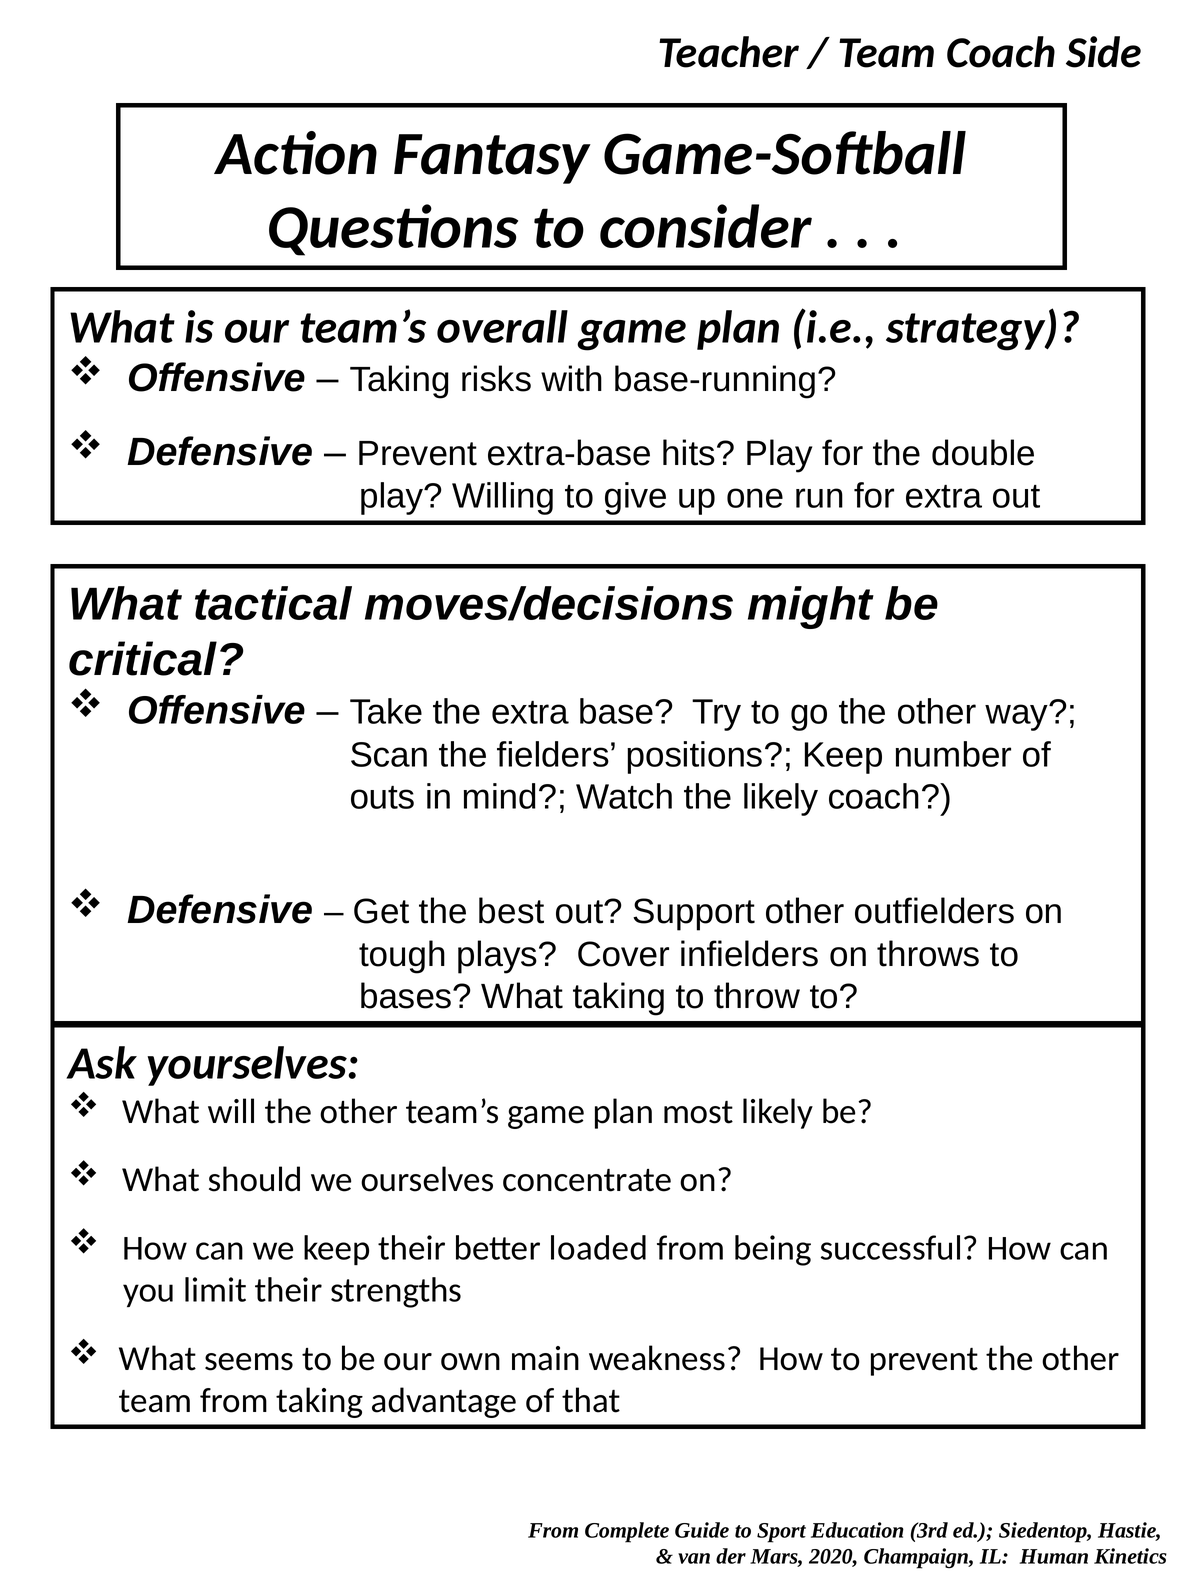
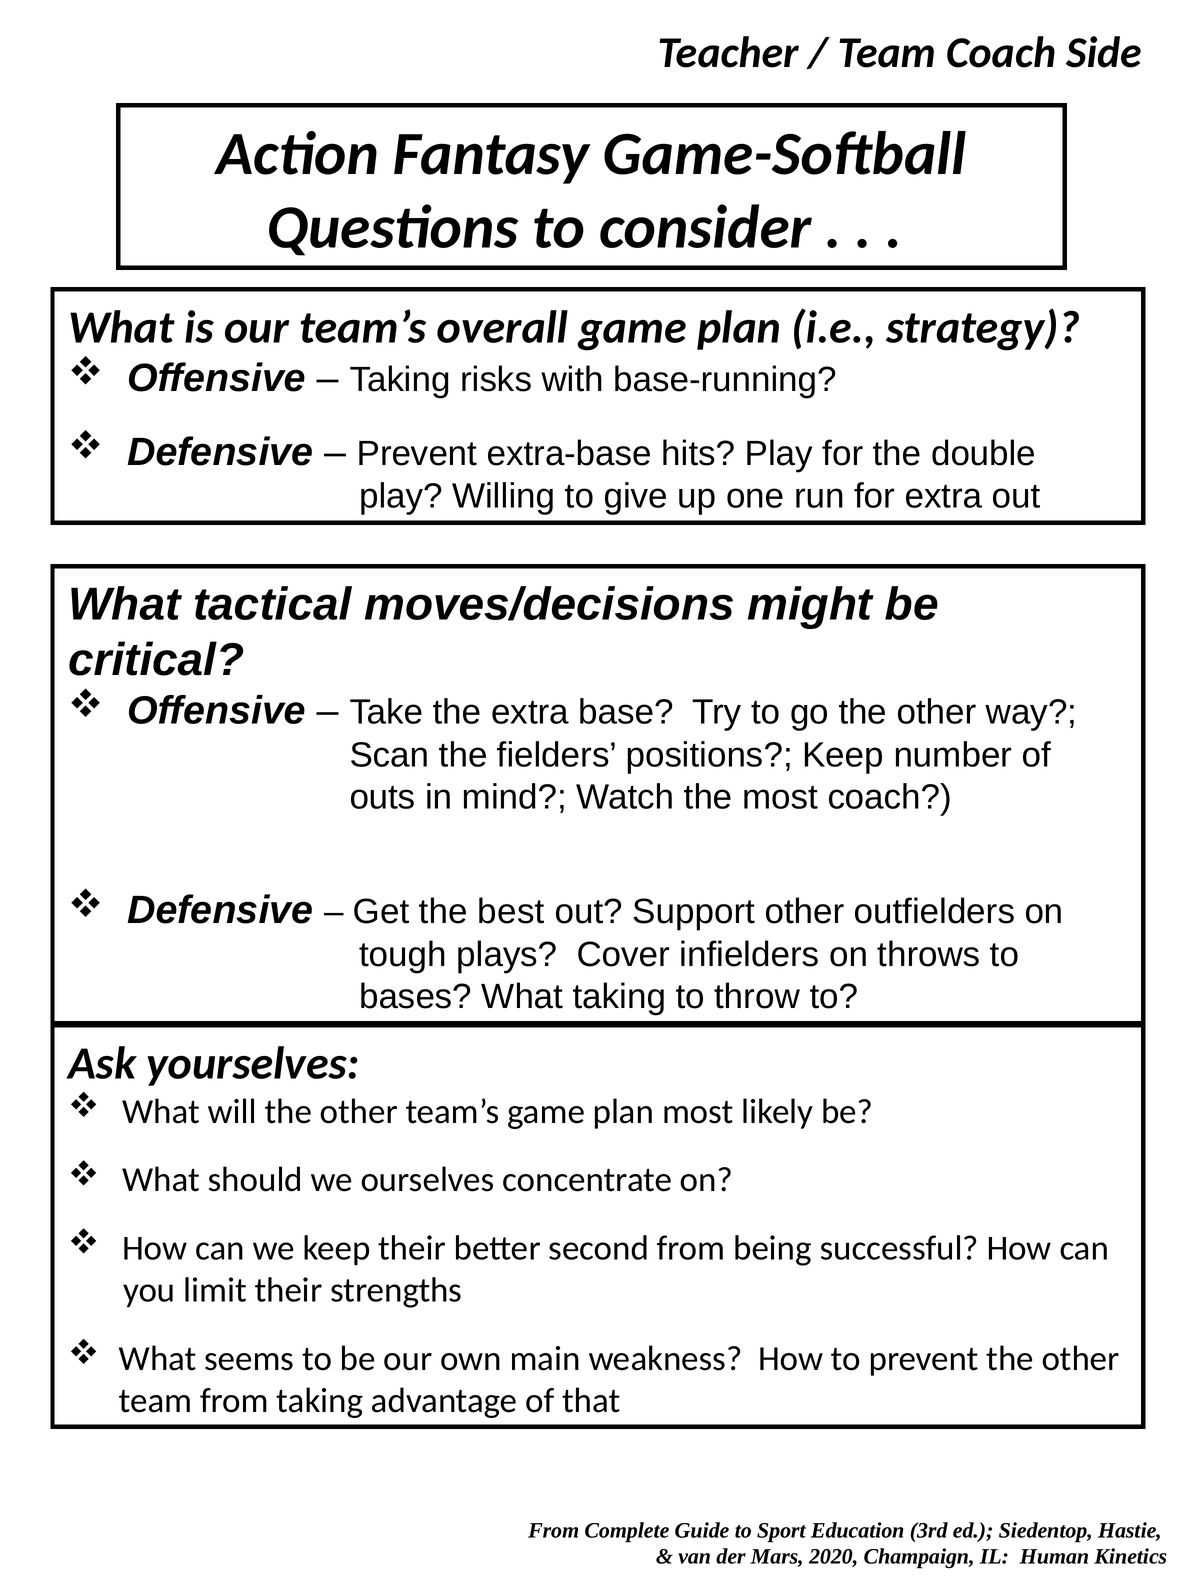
the likely: likely -> most (780, 797)
loaded: loaded -> second (599, 1248)
